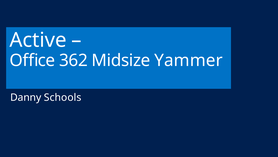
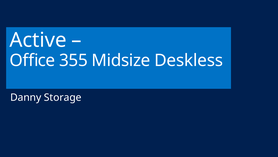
362: 362 -> 355 (73, 60)
Yammer: Yammer -> Deskless (189, 60)
Schools: Schools -> Storage (63, 97)
